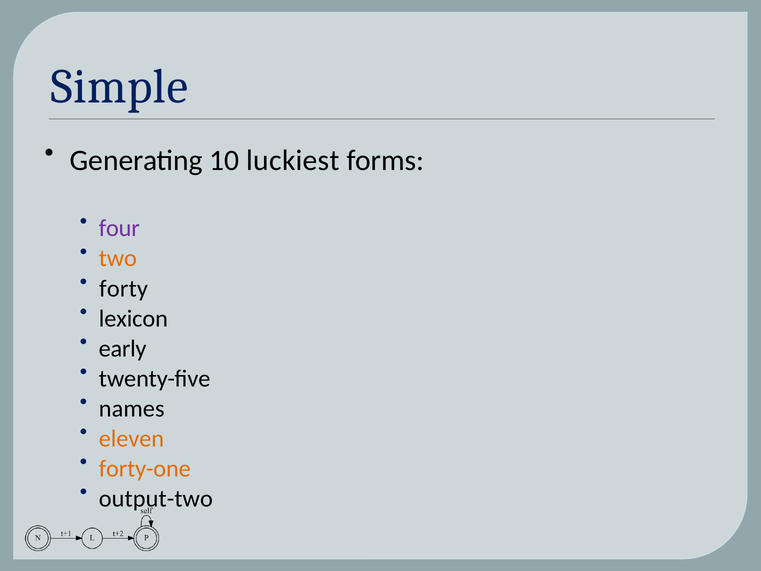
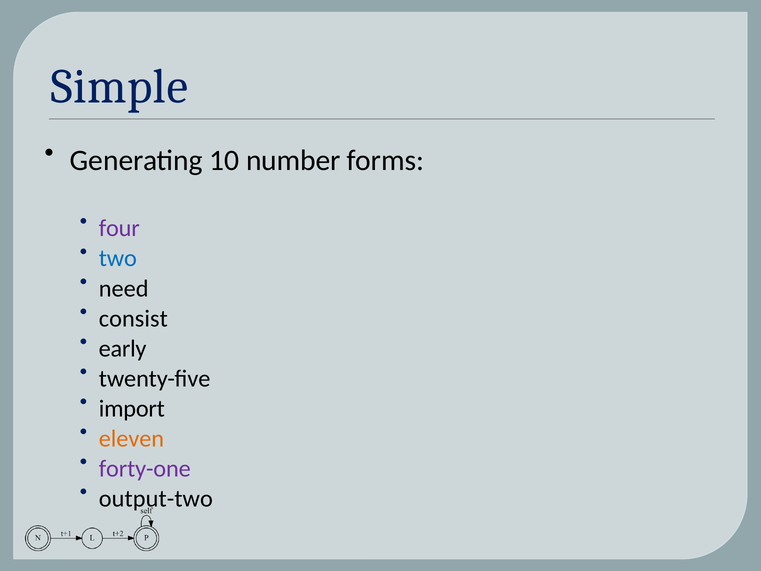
luckiest: luckiest -> number (293, 161)
two colour: orange -> blue (118, 258)
forty: forty -> need (124, 288)
lexicon: lexicon -> consist (133, 318)
names: names -> import (132, 408)
forty-one colour: orange -> purple (145, 468)
